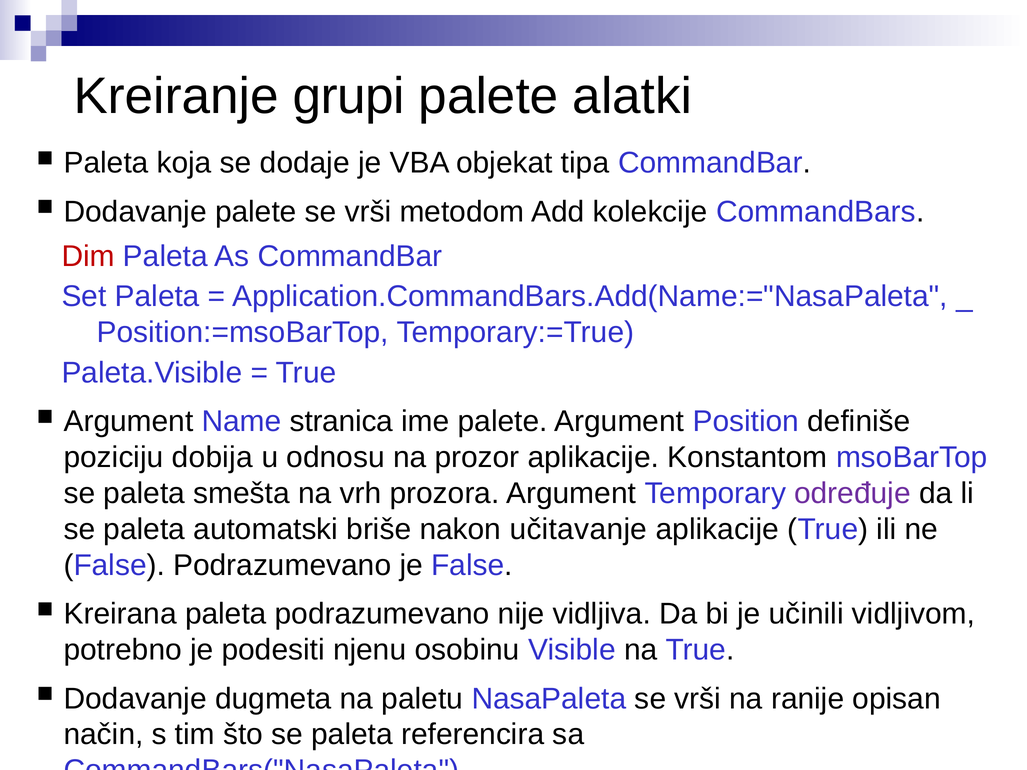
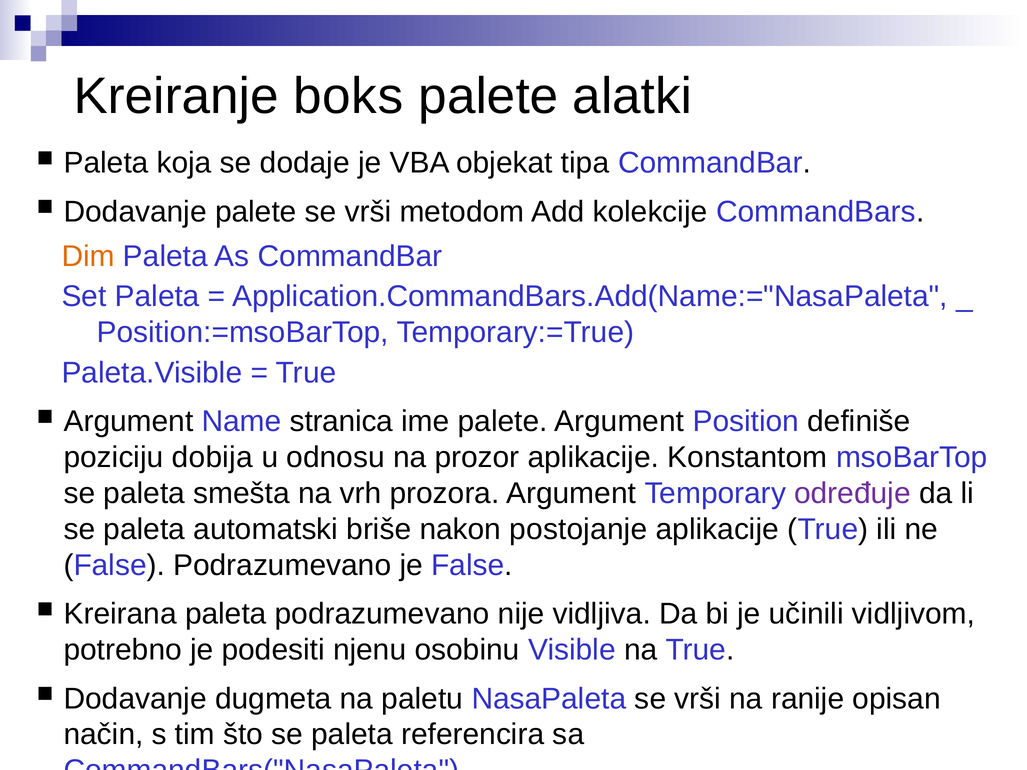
grupi: grupi -> boks (348, 96)
Dim colour: red -> orange (88, 256)
učitavanje: učitavanje -> postojanje (578, 529)
